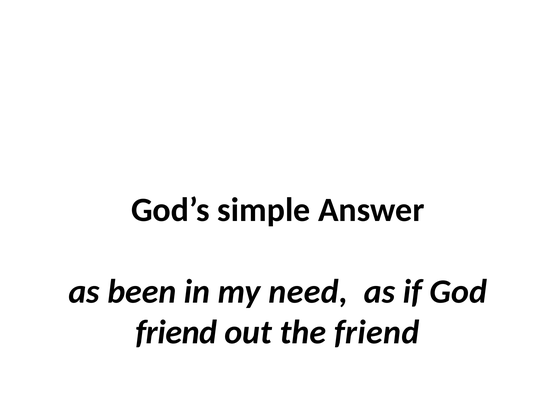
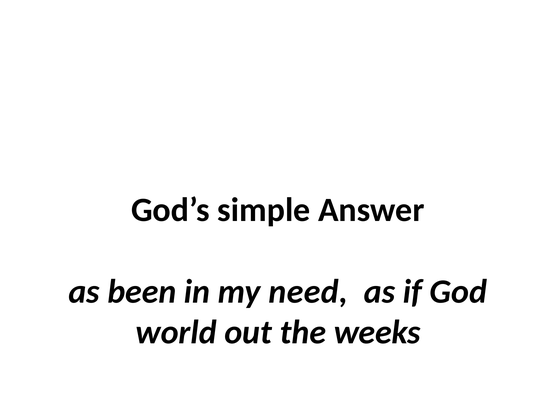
friend: friend -> world (176, 332)
the friend: friend -> weeks (377, 332)
